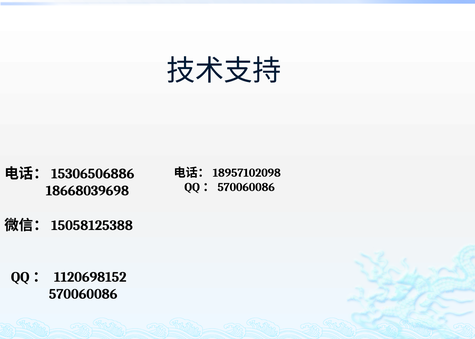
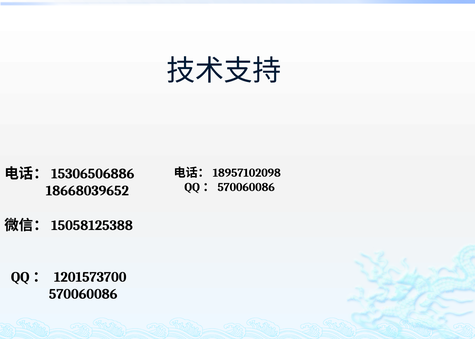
18668039698: 18668039698 -> 18668039652 (87, 191)
1120698152: 1120698152 -> 1201573700 (90, 277)
